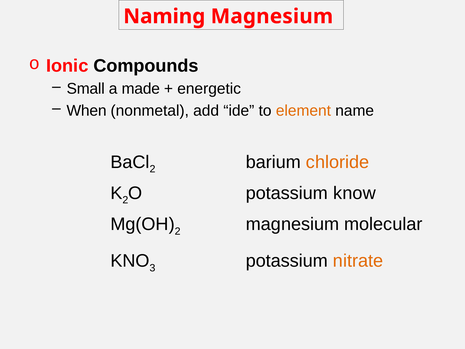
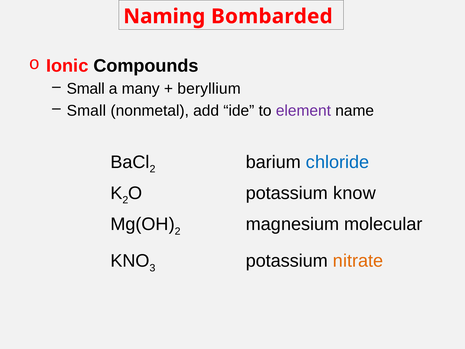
Naming Magnesium: Magnesium -> Bombarded (272, 16)
made: made -> many (141, 89)
energetic: energetic -> beryllium (209, 89)
When: When -> Small (86, 110)
element colour: orange -> purple (303, 110)
chloride colour: orange -> blue (338, 162)
